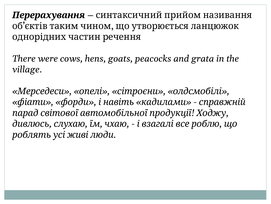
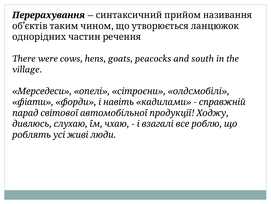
grata: grata -> south (203, 58)
